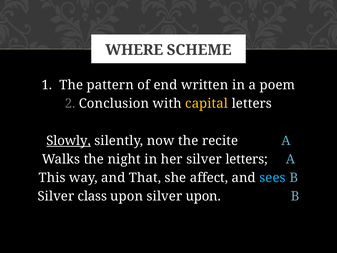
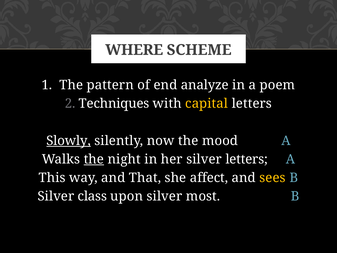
written: written -> analyze (205, 85)
Conclusion: Conclusion -> Techniques (114, 103)
recite: recite -> mood (220, 141)
the underline: none -> present (94, 159)
sees colour: light blue -> yellow (272, 178)
silver upon: upon -> most (203, 196)
